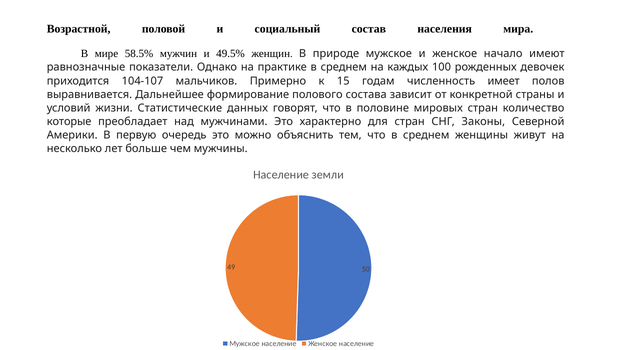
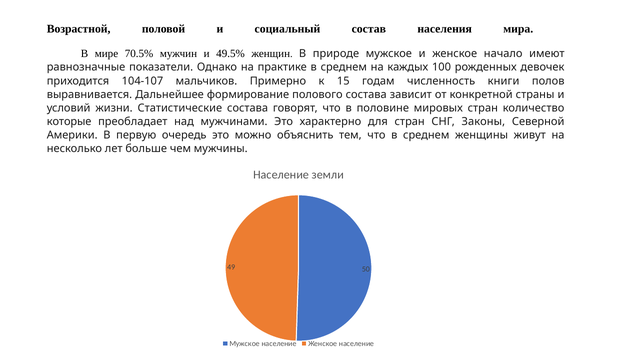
58.5%: 58.5% -> 70.5% (139, 54)
имеет: имеет -> книги (504, 81)
Статистические данных: данных -> состава (248, 108)
